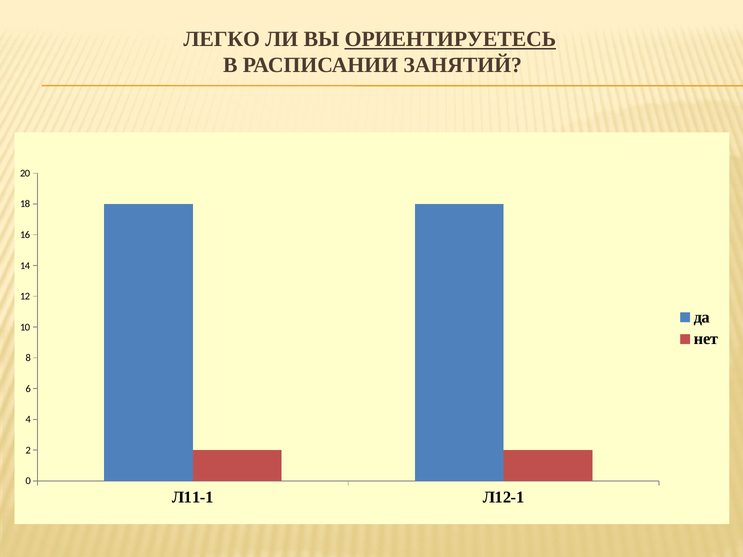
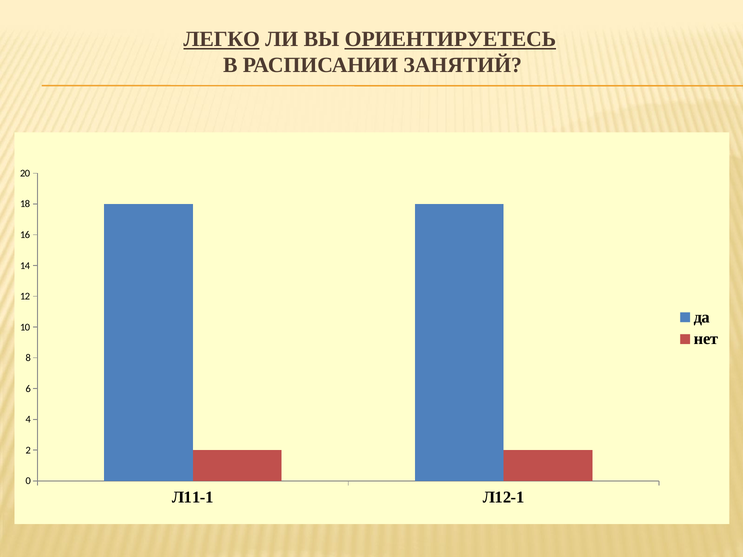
ЛЕГКО underline: none -> present (222, 39)
